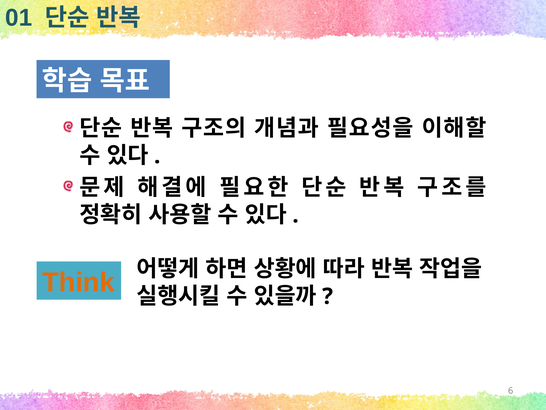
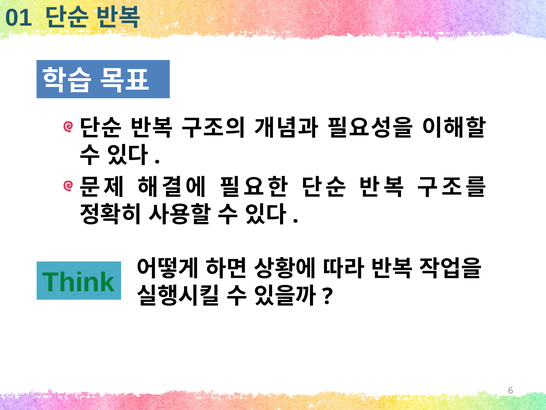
Think colour: orange -> green (78, 282)
